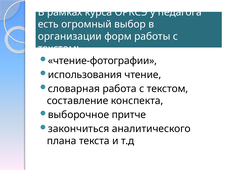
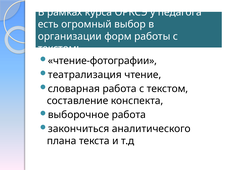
использования: использования -> театрализация (85, 75)
выборочное притче: притче -> работа (129, 115)
